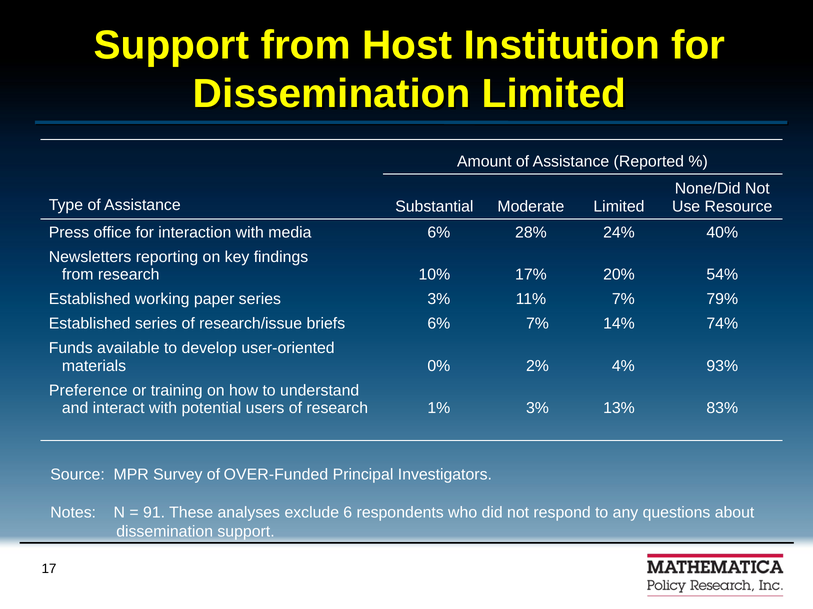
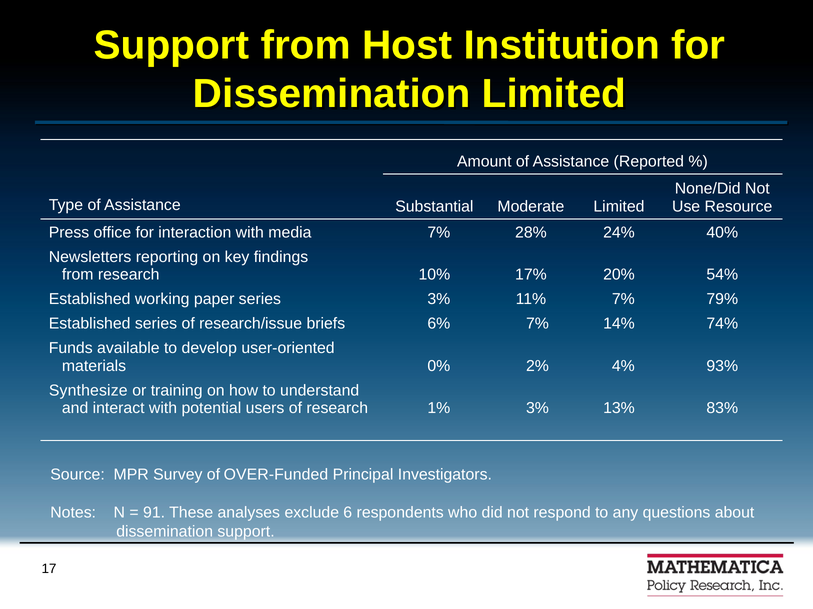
6%: 6% -> 7% (439, 233)
Preference: Preference -> Synthesize (88, 391)
